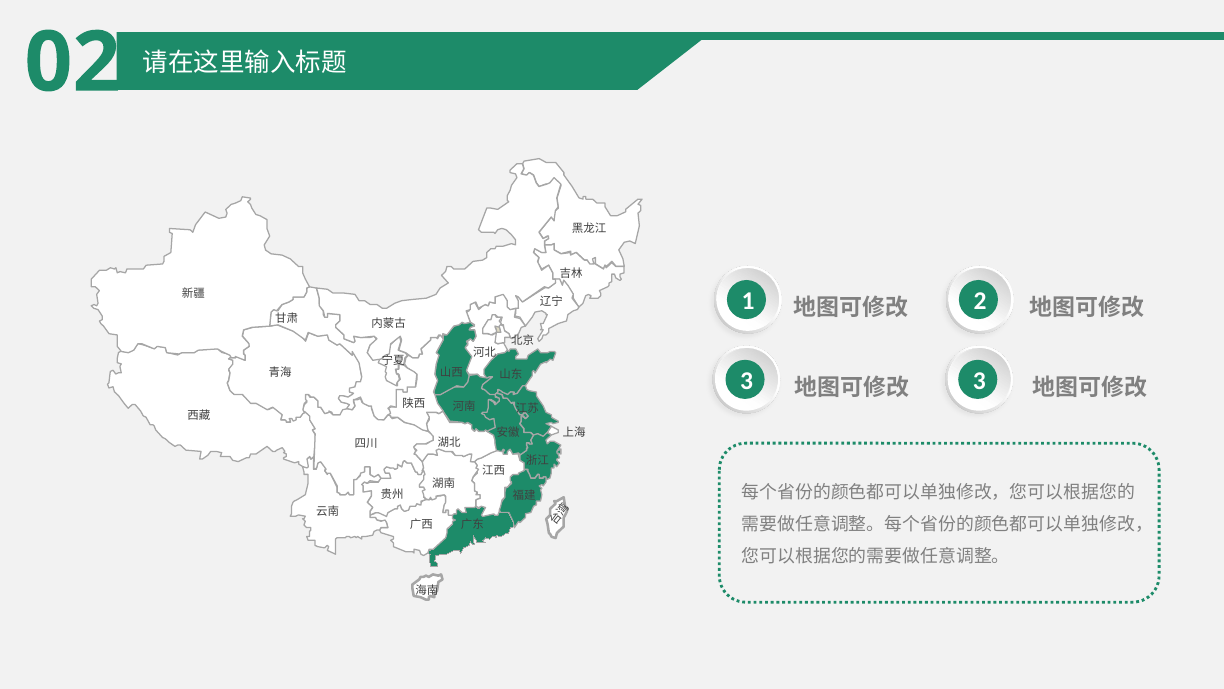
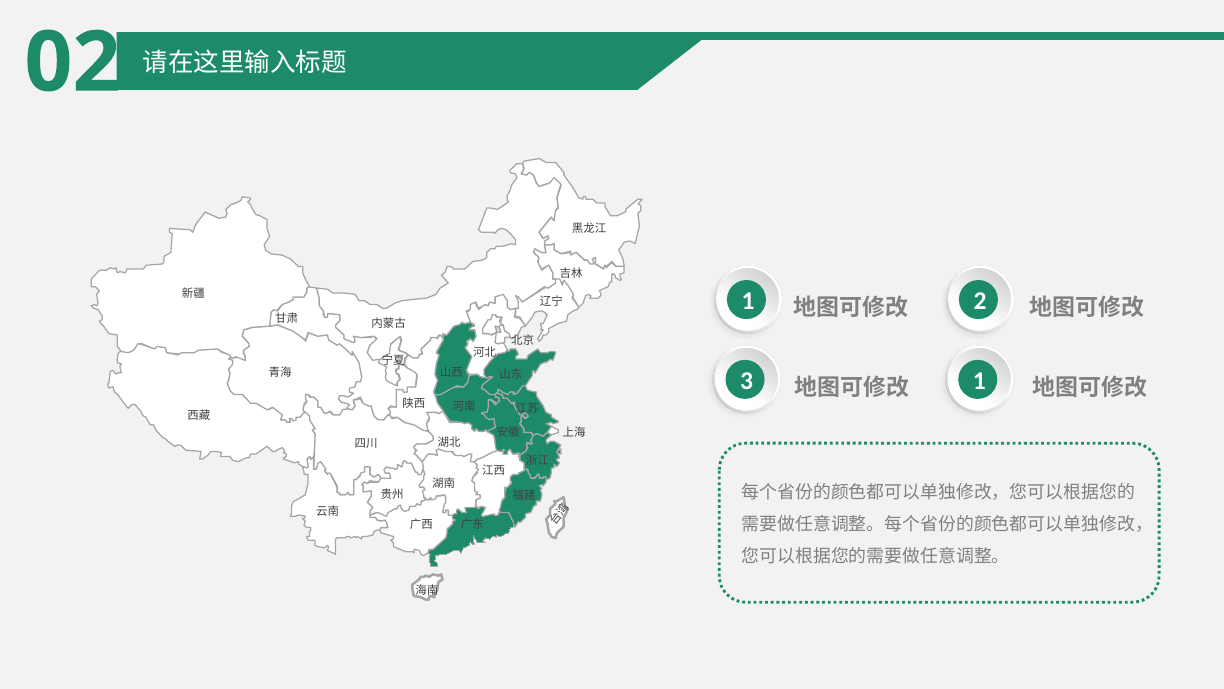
3 3: 3 -> 1 (979, 381)
